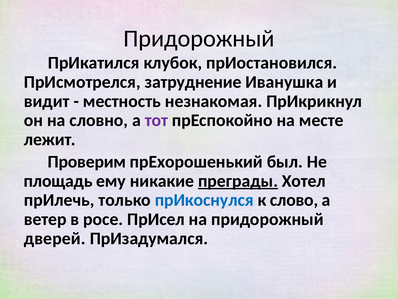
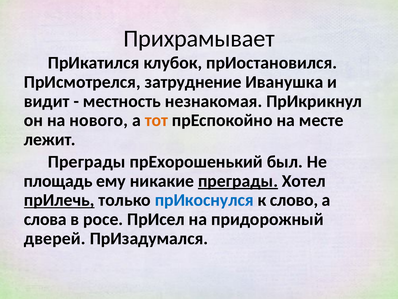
Придорожный: Придорожный -> Прихрамывает (199, 39)
словно: словно -> нового (99, 120)
тот colour: purple -> orange (156, 120)
Проверим: Проверим -> Преграды (87, 162)
прИлечь underline: none -> present (59, 200)
ветер: ветер -> слова (45, 219)
